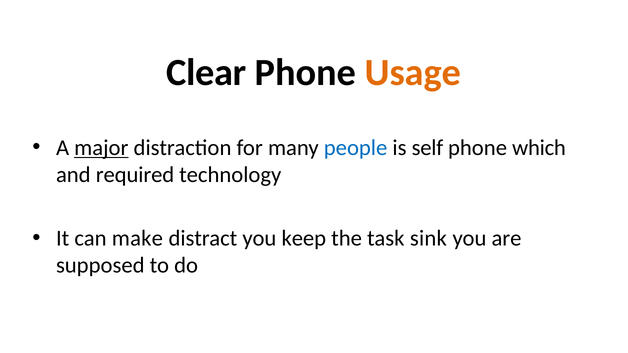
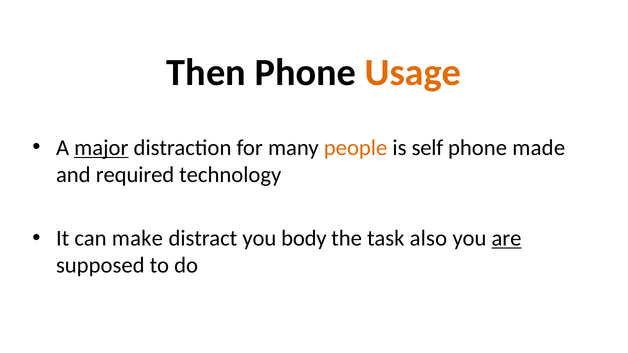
Clear: Clear -> Then (206, 73)
people colour: blue -> orange (356, 148)
which: which -> made (539, 148)
keep: keep -> body (304, 239)
sink: sink -> also (428, 239)
are underline: none -> present (506, 239)
